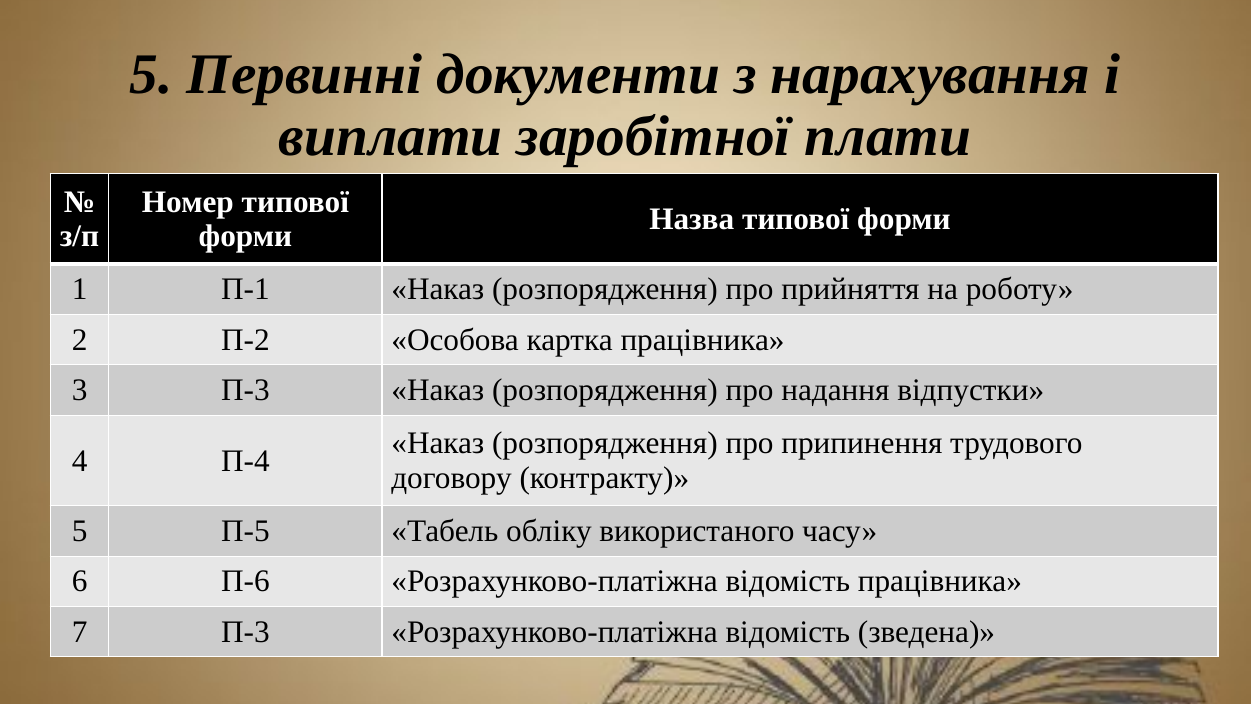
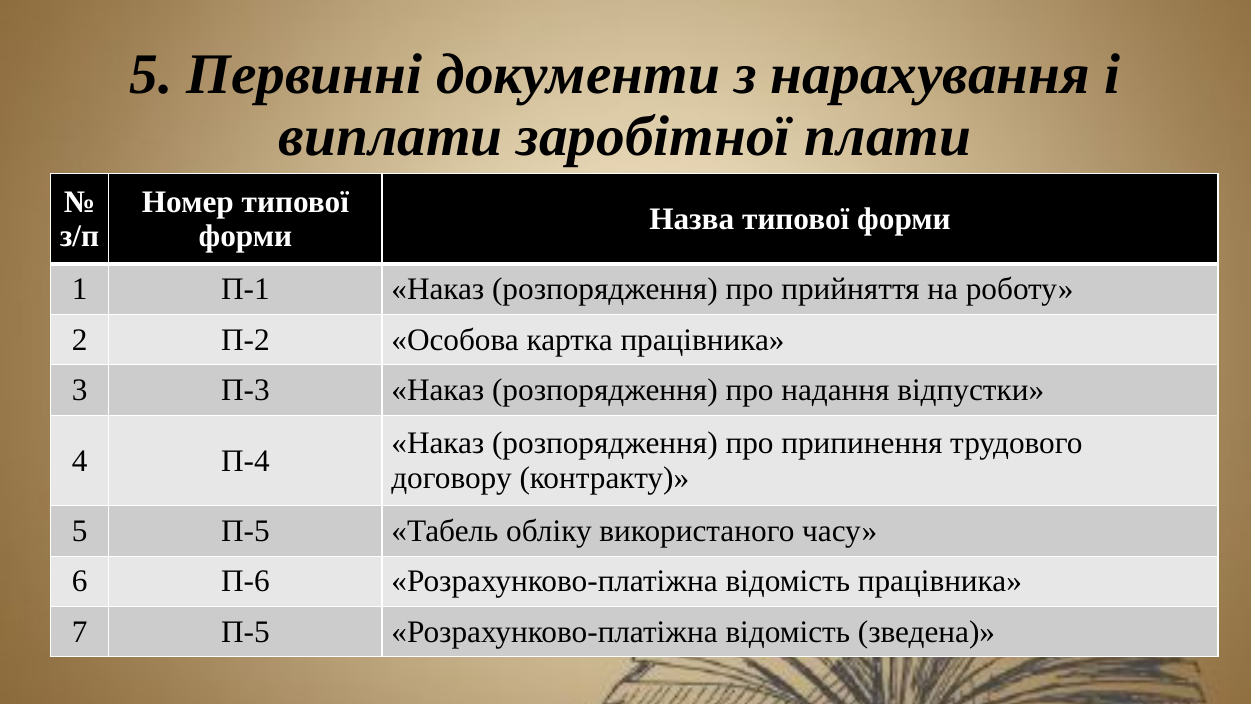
7 П-3: П-3 -> П-5 (245, 632)
